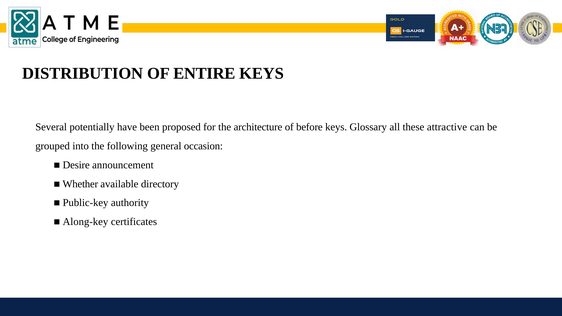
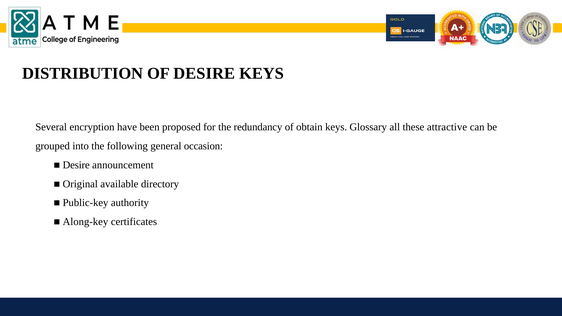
OF ENTIRE: ENTIRE -> DESIRE (204, 74)
potentially: potentially -> encryption (92, 127)
architecture: architecture -> redundancy (258, 127)
before: before -> obtain (309, 127)
Whether: Whether -> Original (80, 184)
